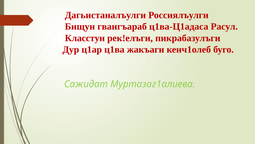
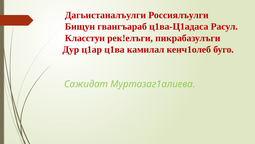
жакъаги: жакъаги -> камилал (146, 49)
